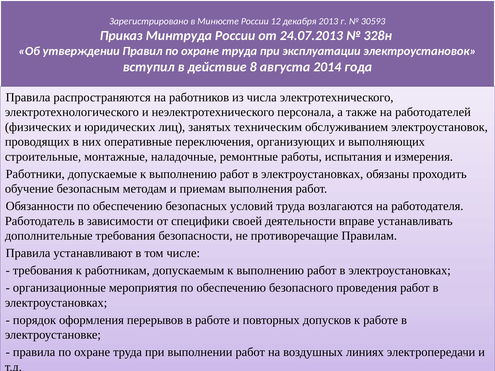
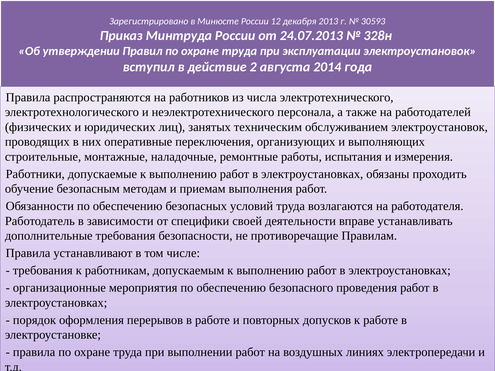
8: 8 -> 2 (253, 67)
